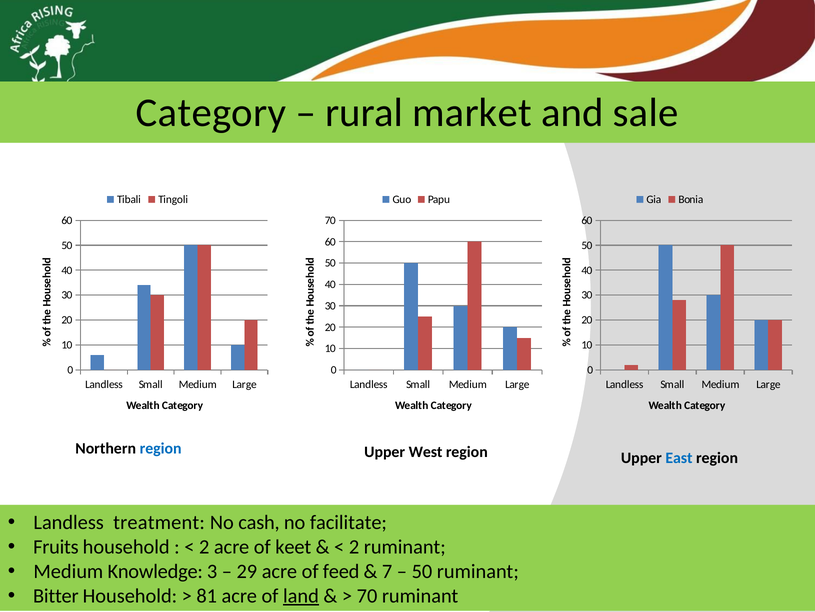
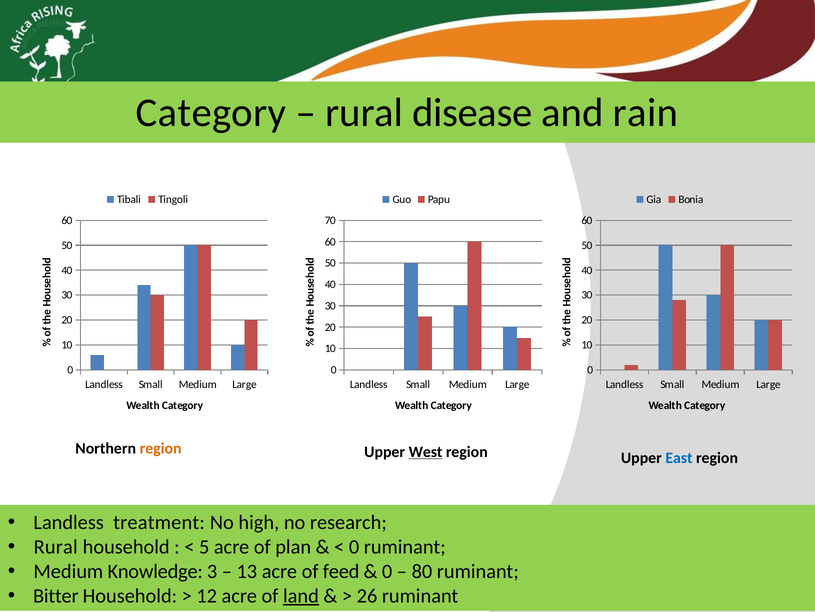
market: market -> disease (472, 113)
sale: sale -> rain (645, 113)
region colour: blue -> orange (161, 448)
West underline: none -> present (426, 451)
cash: cash -> high (259, 522)
facilitate: facilitate -> research (348, 522)
Fruits: Fruits -> Rural (56, 546)
2: 2 -> 5 (204, 546)
keet: keet -> plan (293, 546)
2: 2 -> 0 (354, 546)
29: 29 -> 13 (247, 571)
7: 7 -> 0 (387, 571)
50: 50 -> 80 (422, 571)
81: 81 -> 12 (207, 595)
70: 70 -> 26 (367, 595)
